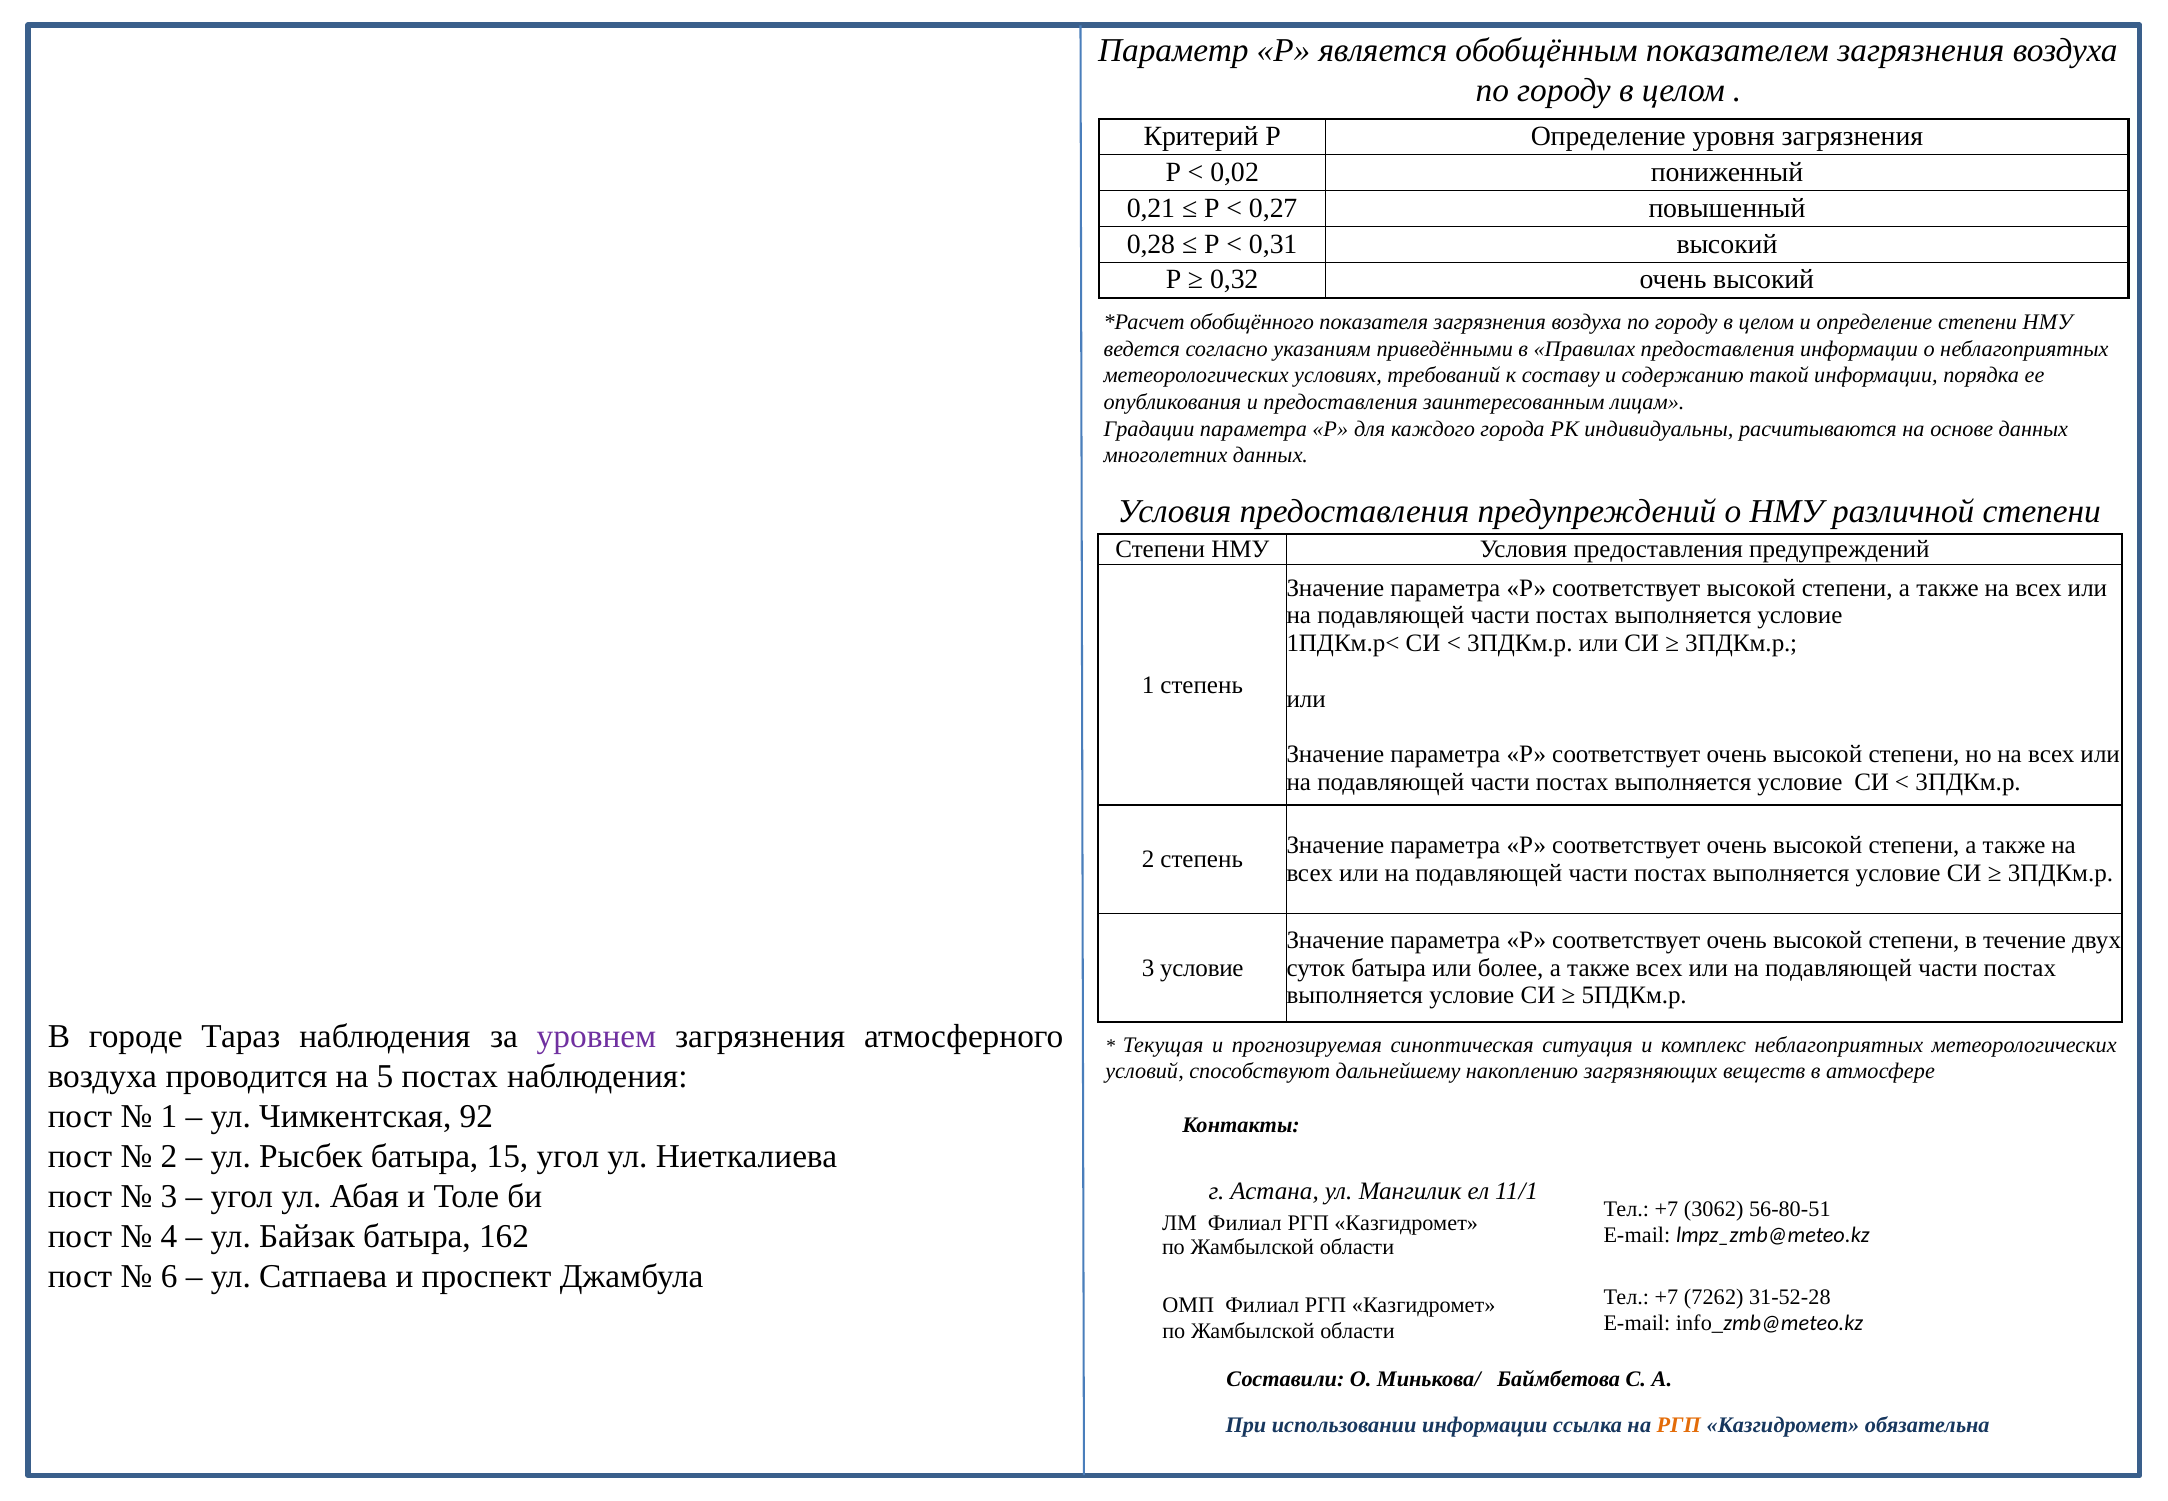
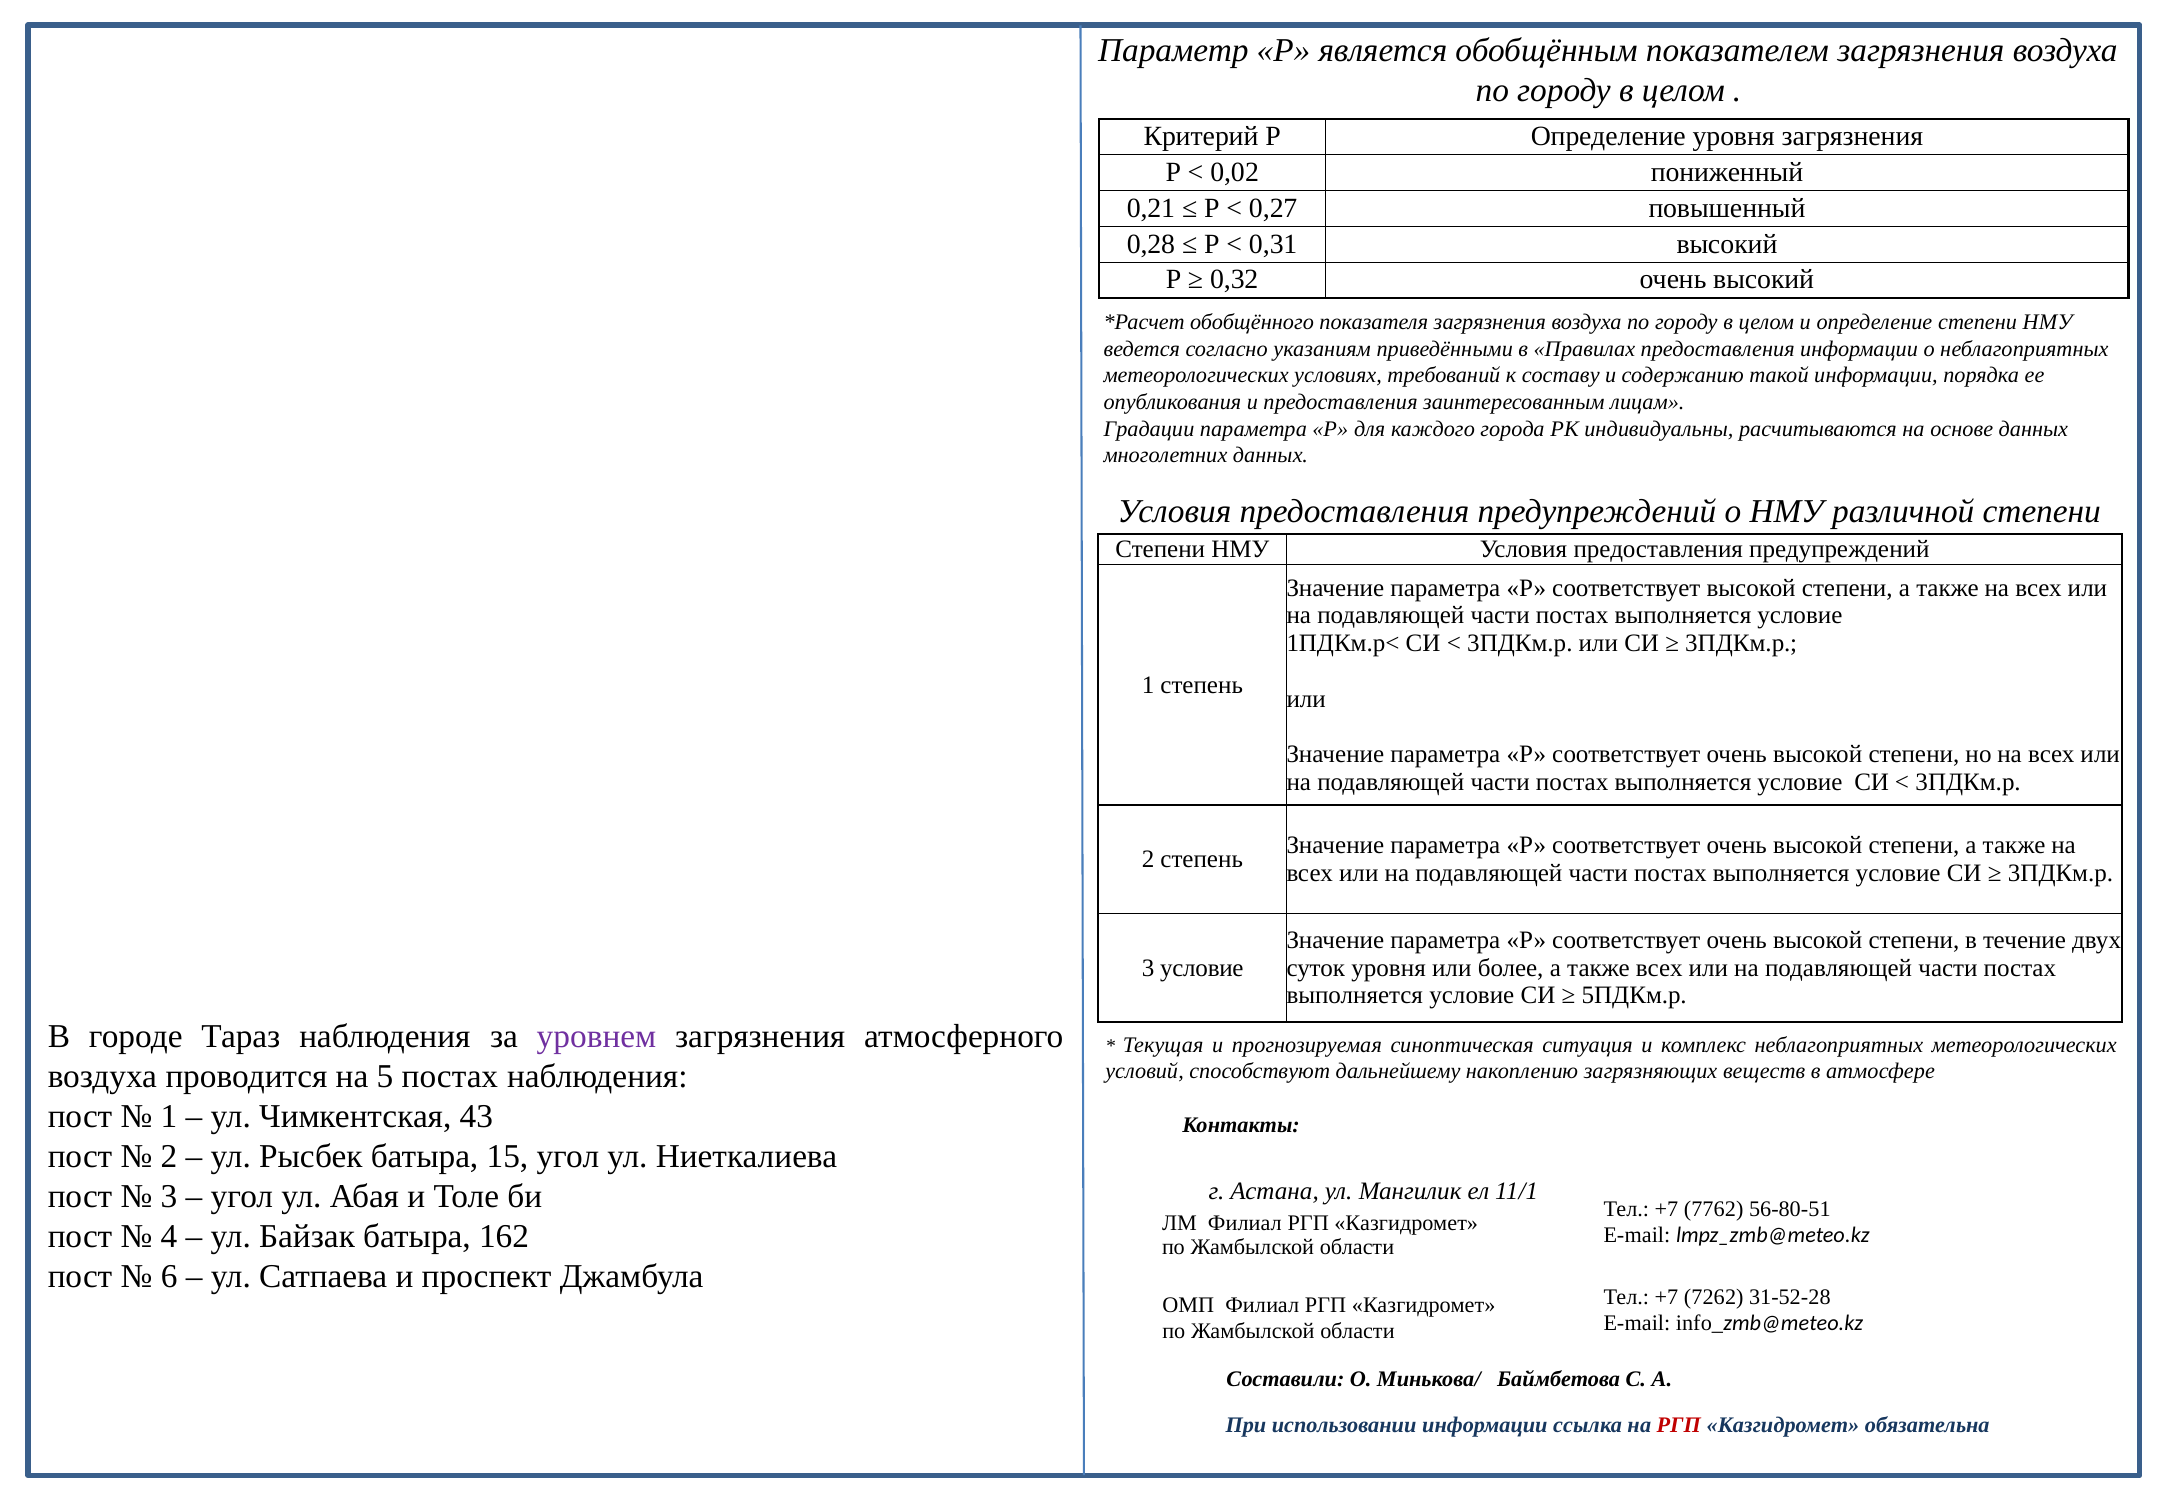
суток батыра: батыра -> уровня (1389, 968)
92: 92 -> 43 (476, 1116)
3062: 3062 -> 7762 (1714, 1209)
РГП colour: orange -> red (1679, 1426)
